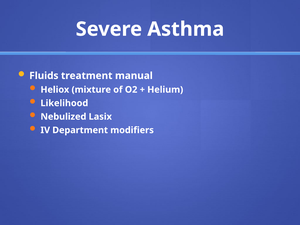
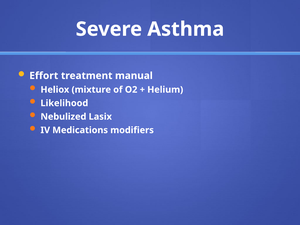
Fluids: Fluids -> Effort (44, 76)
Department: Department -> Medications (80, 130)
